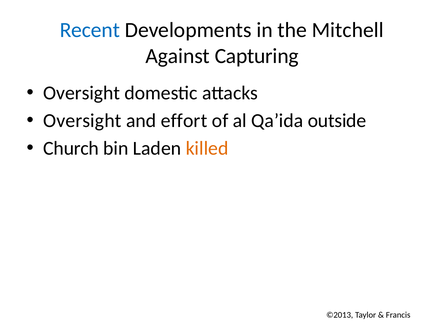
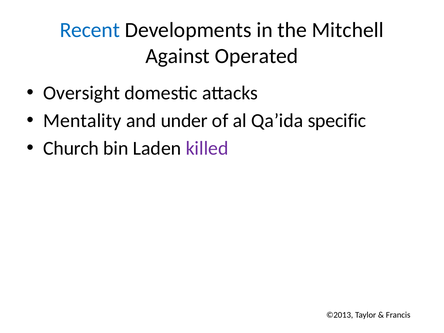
Capturing: Capturing -> Operated (257, 56)
Oversight: Oversight -> Mentality (82, 121)
effort: effort -> under (184, 121)
outside: outside -> specific (337, 121)
killed colour: orange -> purple (207, 148)
